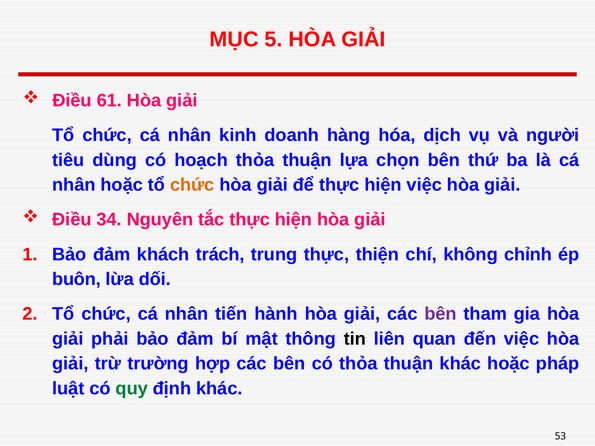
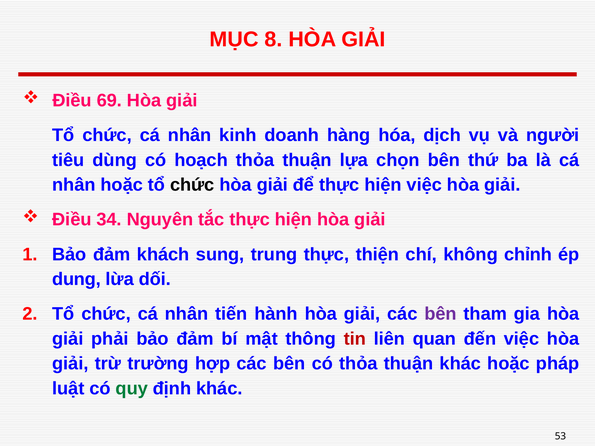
5: 5 -> 8 (273, 39)
61: 61 -> 69 (109, 100)
chức colour: orange -> black (192, 185)
trách: trách -> sung (220, 254)
buôn: buôn -> dung (76, 279)
tin colour: black -> red (355, 339)
